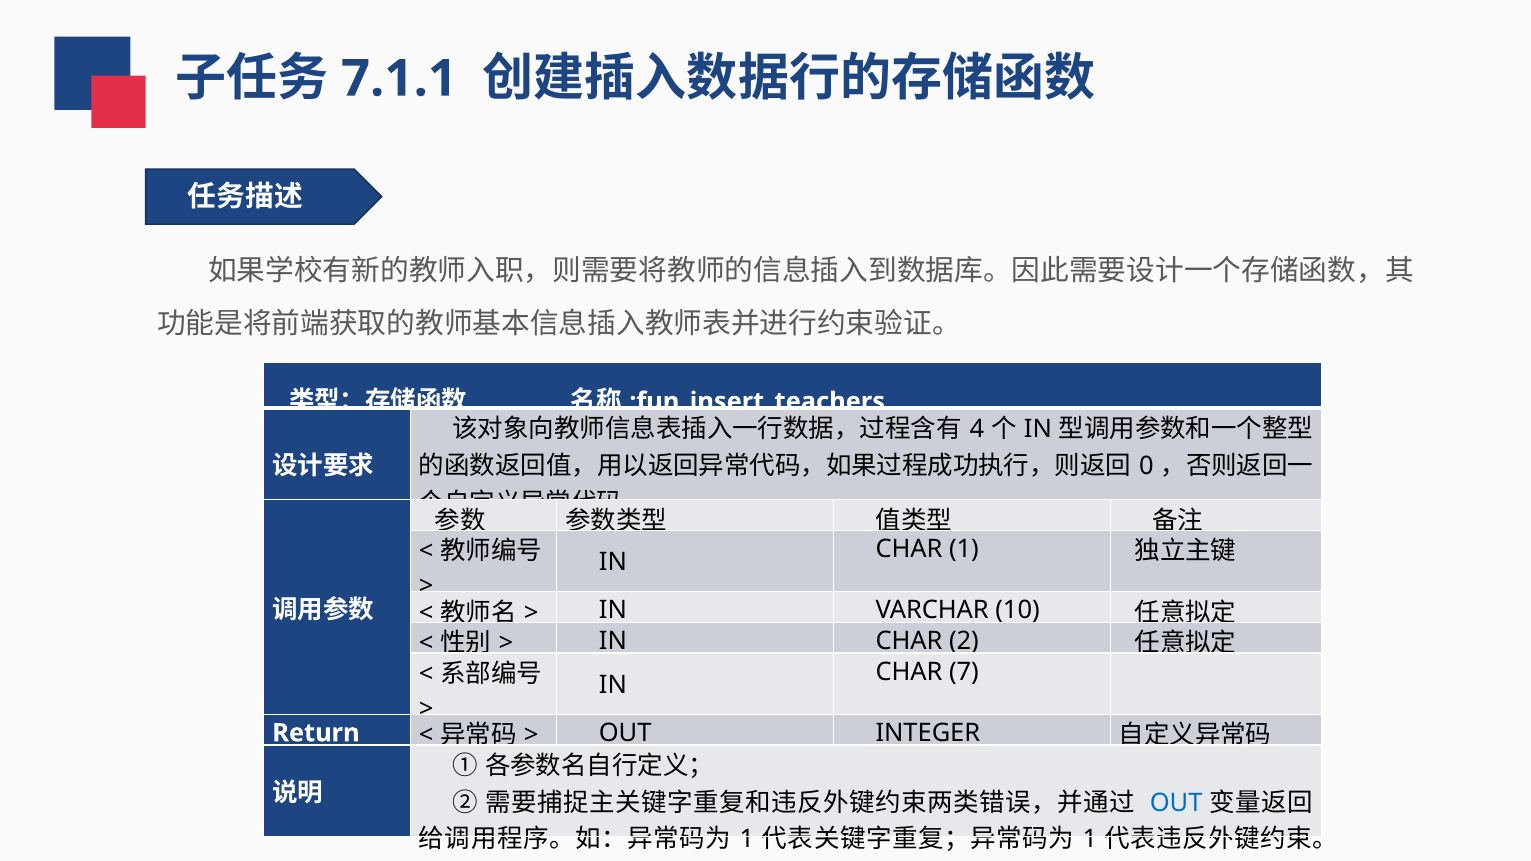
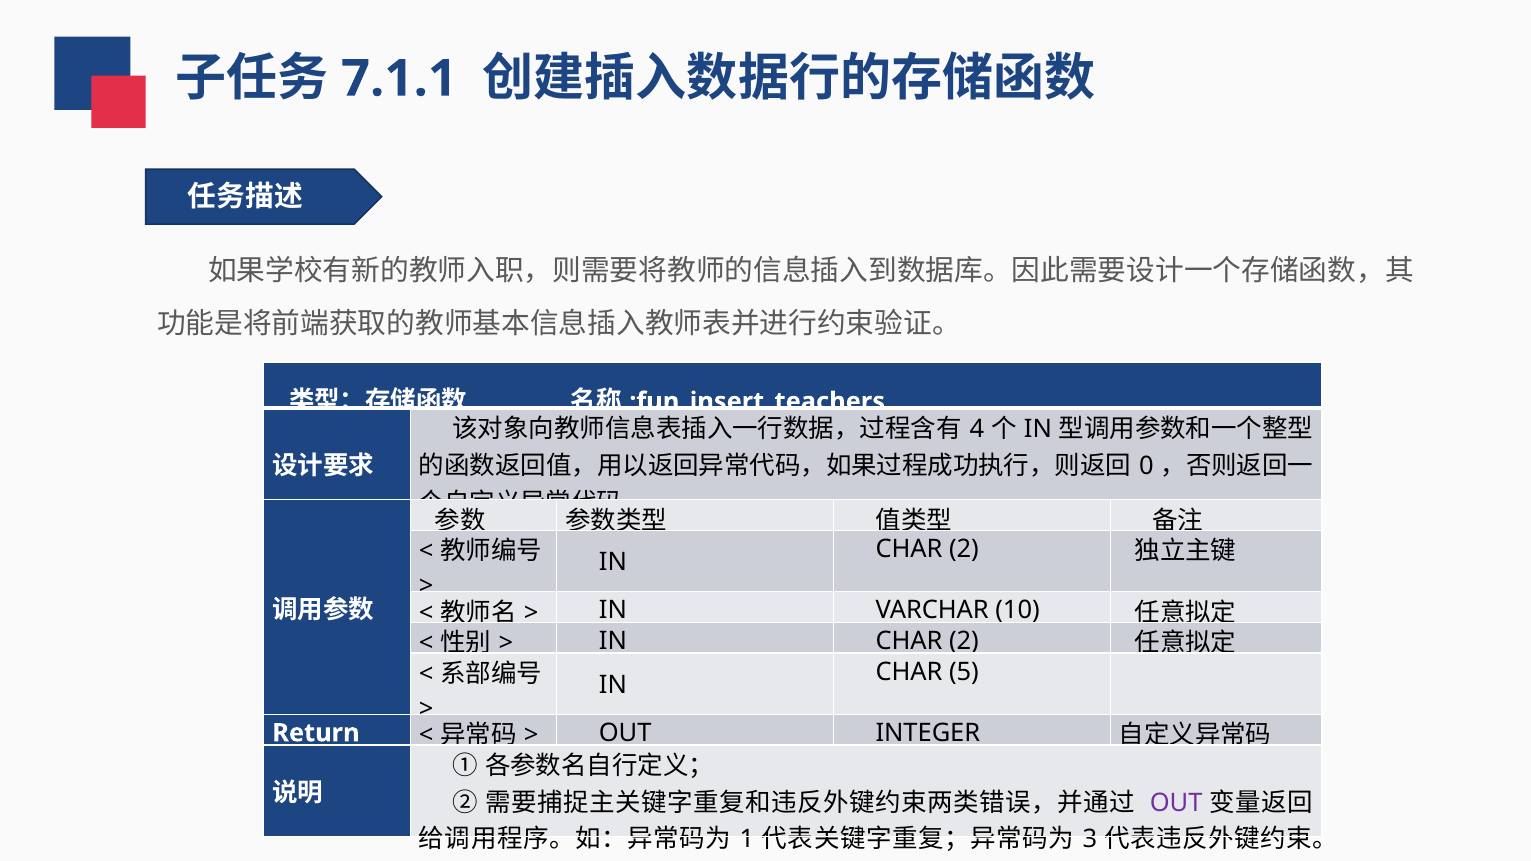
1: 1 -> 2 (964, 549)
7: 7 -> 5 (964, 672)
OUT colour: blue -> purple (1176, 803)
1: 1 -> 3 (1090, 840)
